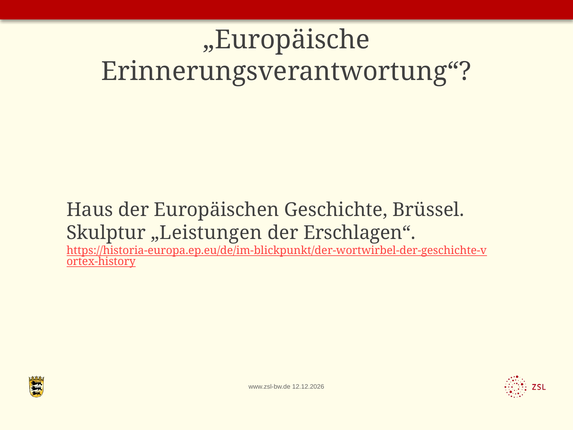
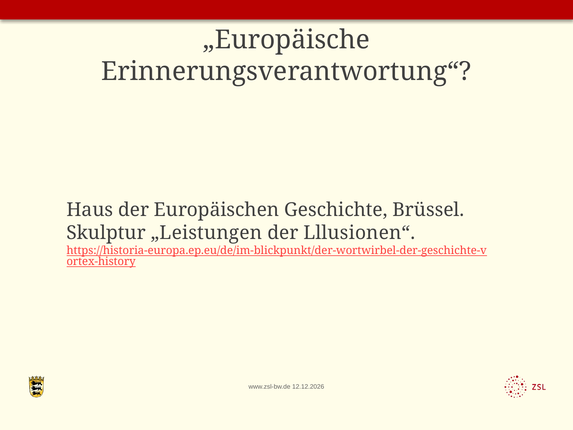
Erschlagen“: Erschlagen“ -> Lllusionen“ (359, 233)
